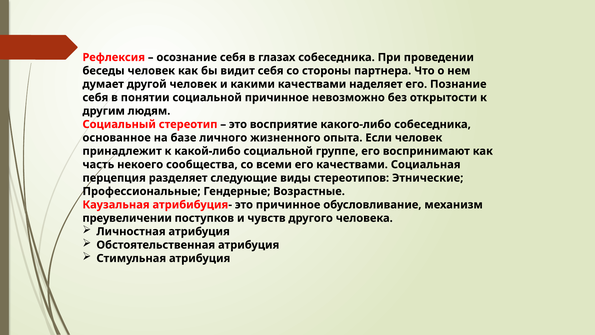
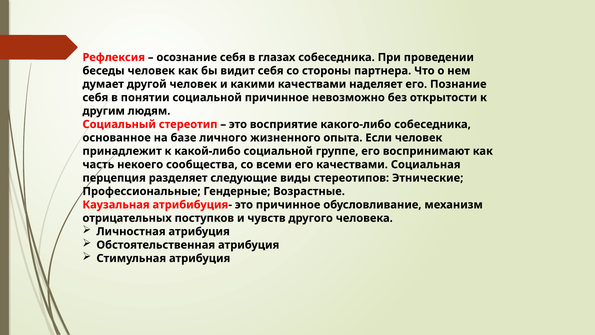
преувеличении: преувеличении -> отрицательных (127, 218)
